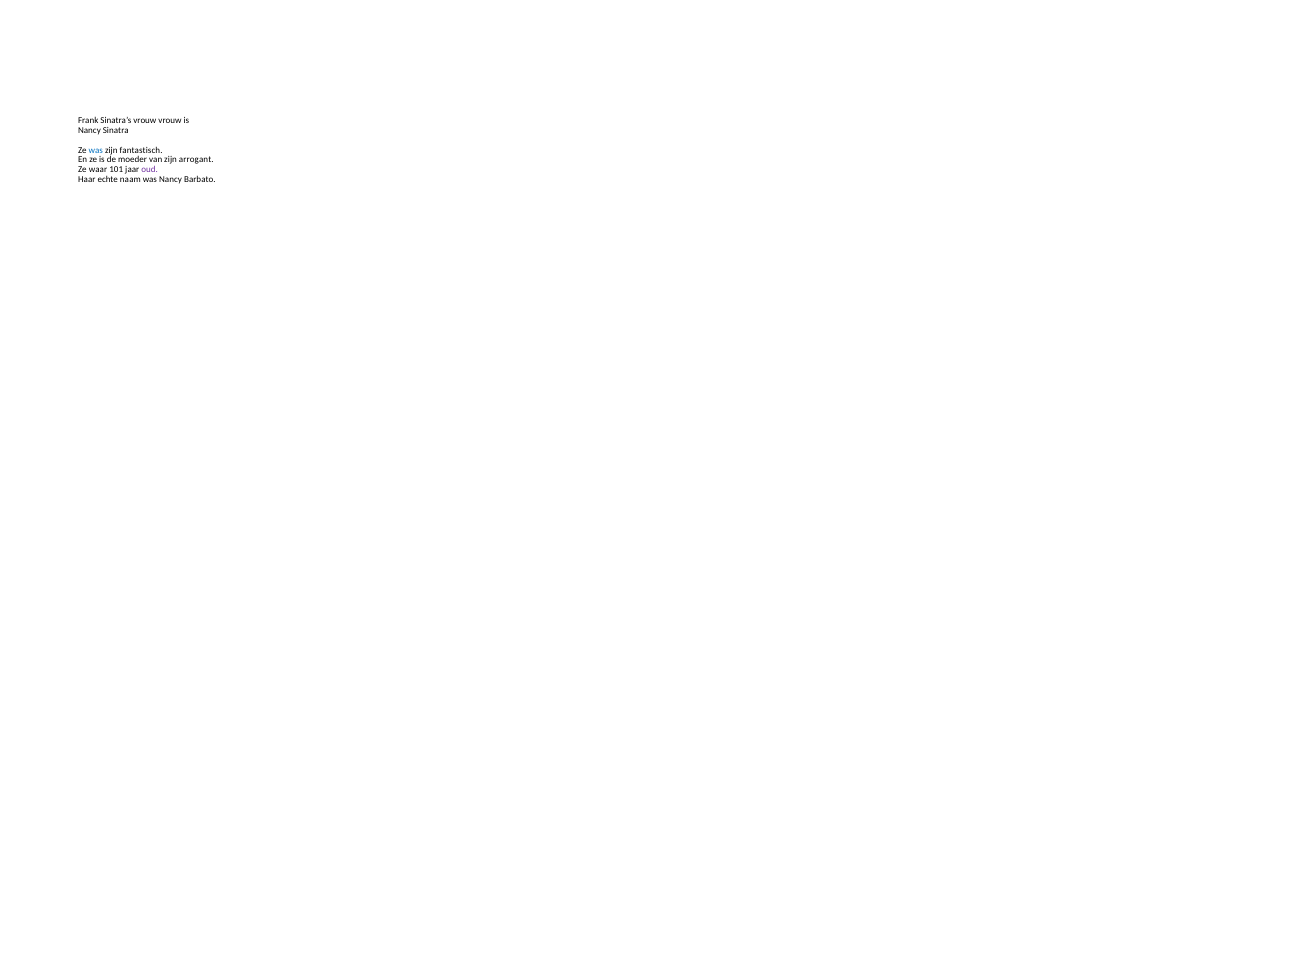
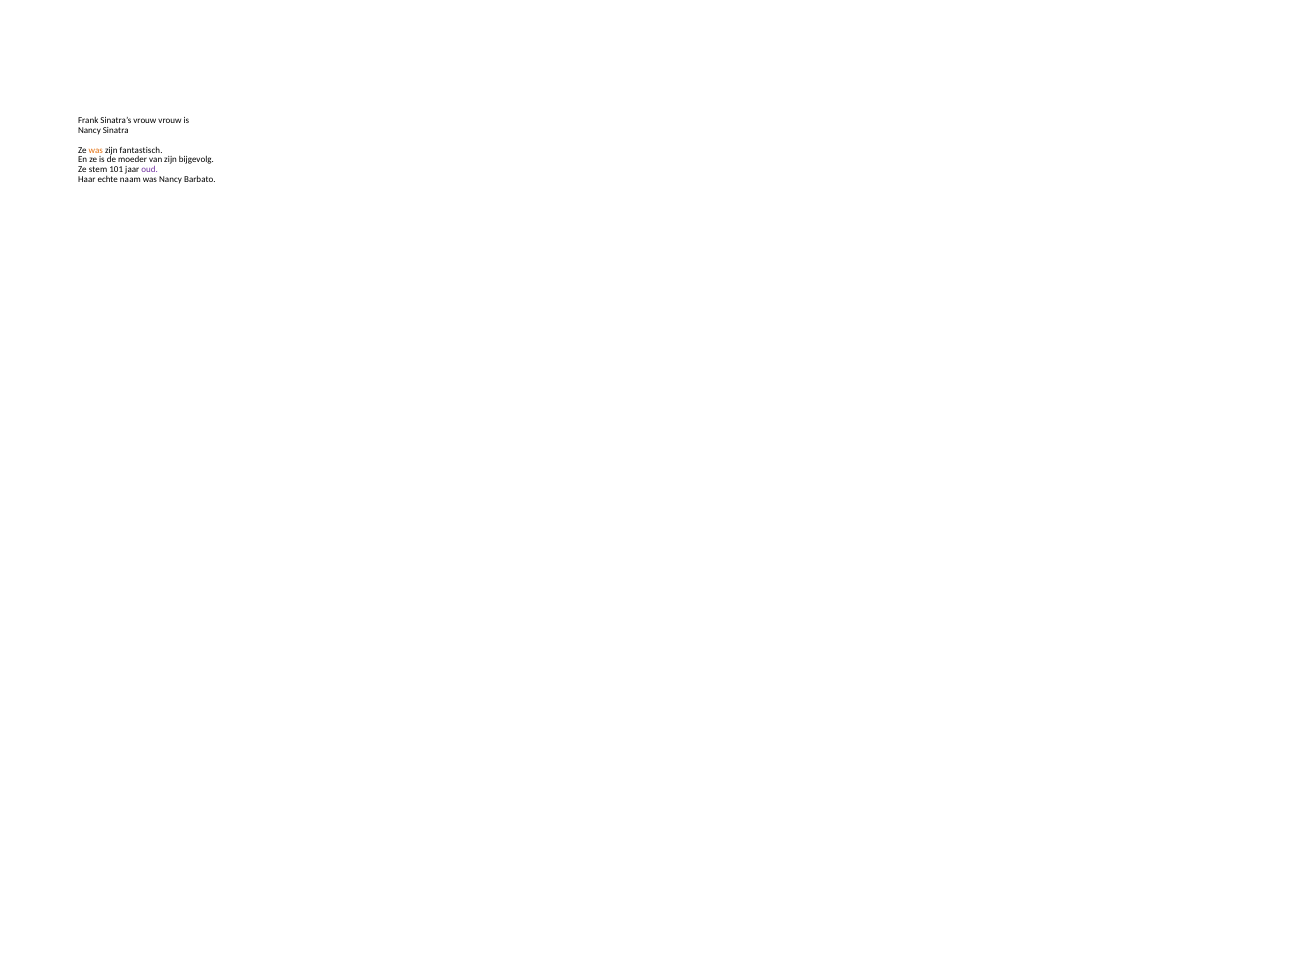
was colour: blue -> orange (96, 150)
arrogant: arrogant -> bijgevolg (196, 160)
waar: waar -> stem (98, 170)
